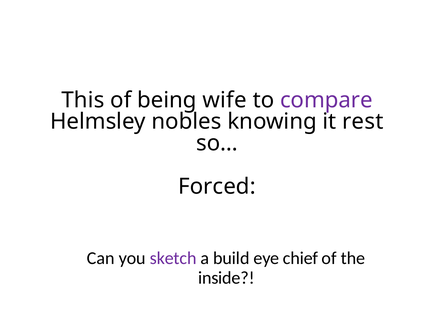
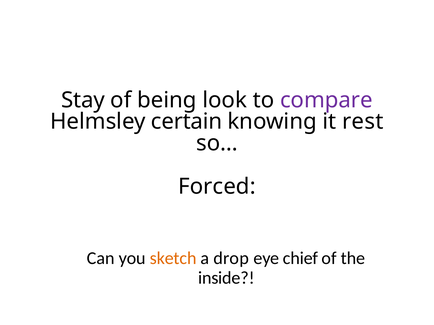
This: This -> Stay (83, 100)
wife: wife -> look (225, 100)
nobles: nobles -> certain (187, 122)
sketch colour: purple -> orange (173, 259)
build: build -> drop (231, 259)
